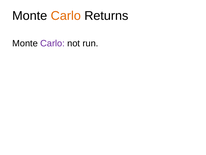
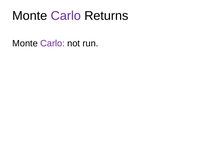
Carlo colour: orange -> purple (66, 16)
